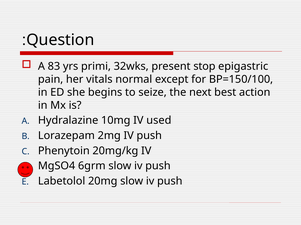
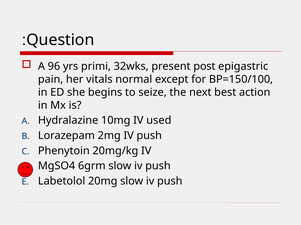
83: 83 -> 96 (54, 66)
stop: stop -> post (204, 66)
